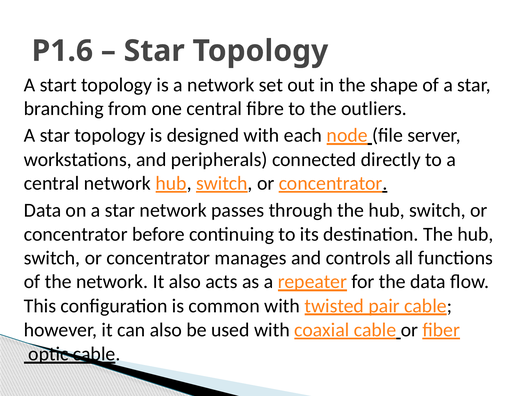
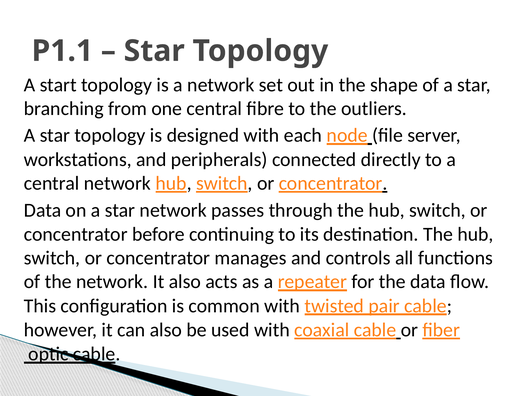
P1.6: P1.6 -> P1.1 (62, 51)
